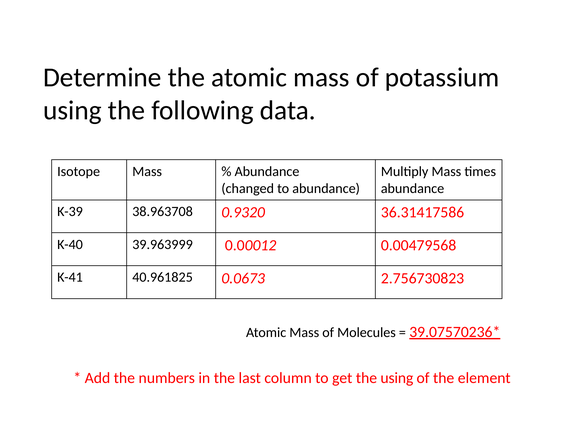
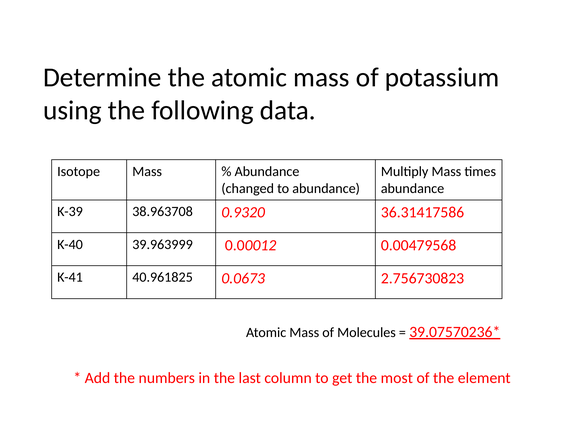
the using: using -> most (397, 377)
